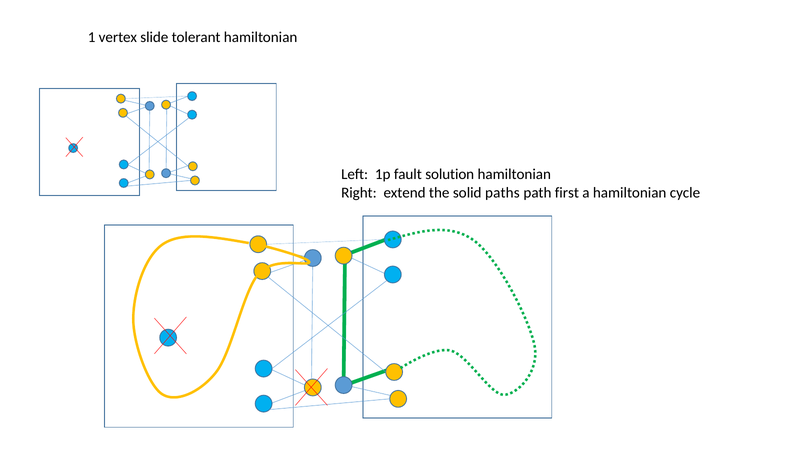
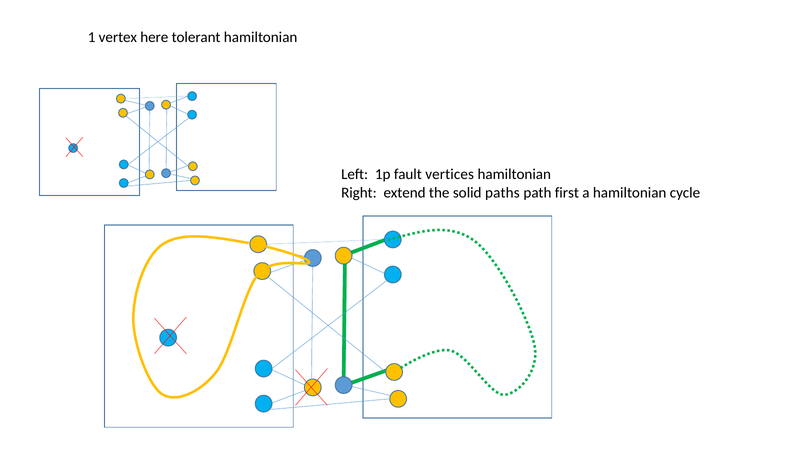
slide: slide -> here (154, 37)
solution: solution -> vertices (450, 174)
